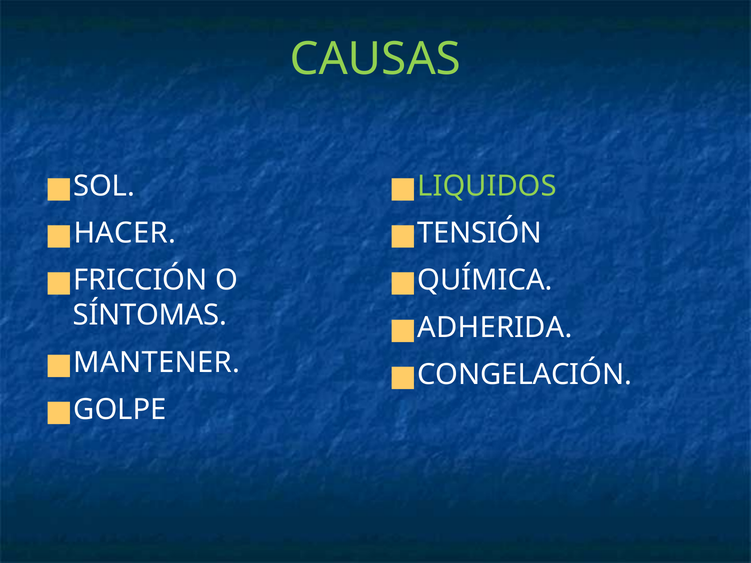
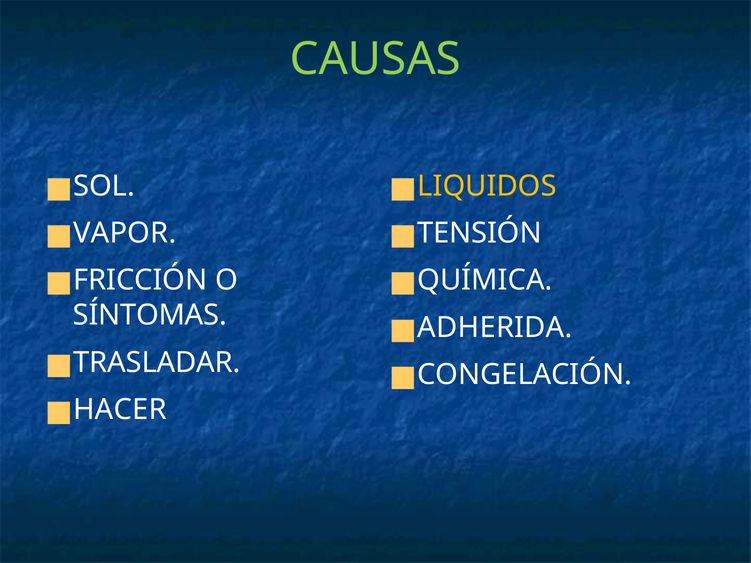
LIQUIDOS colour: light green -> yellow (487, 186)
HACER: HACER -> VAPOR (125, 233)
MANTENER: MANTENER -> TRASLADAR (157, 363)
GOLPE: GOLPE -> HACER (120, 410)
